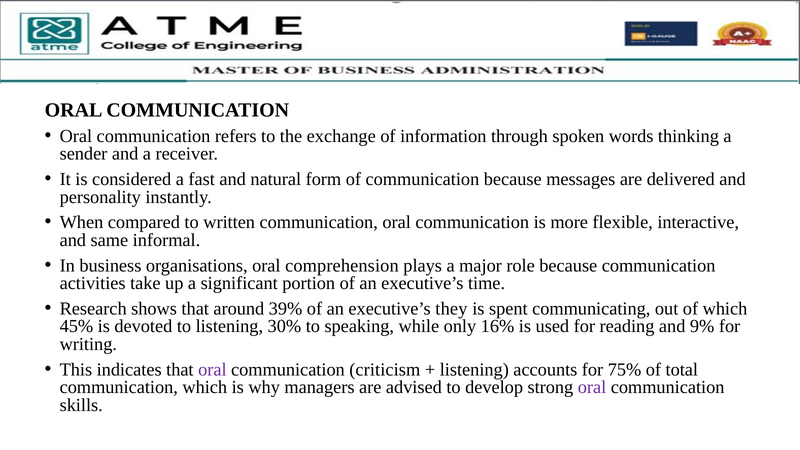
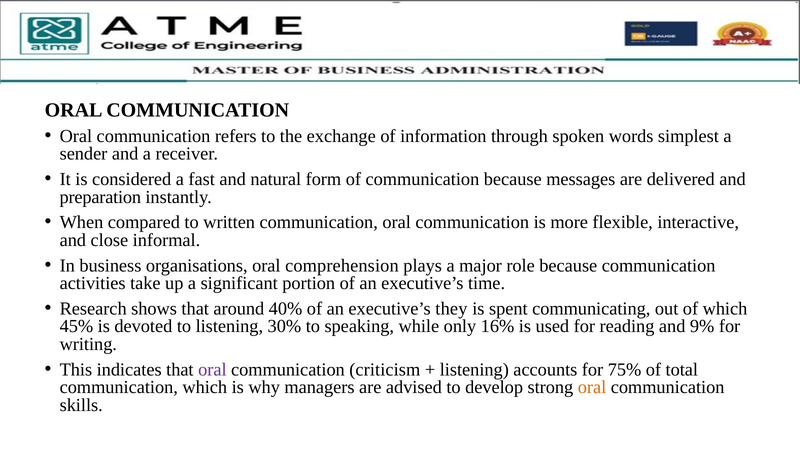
thinking: thinking -> simplest (688, 136)
personality: personality -> preparation (100, 197)
same: same -> close (109, 240)
39%: 39% -> 40% (286, 309)
oral colour: purple -> orange (592, 387)
